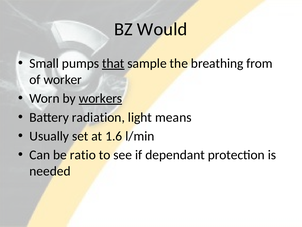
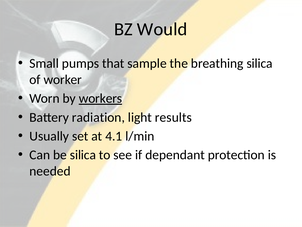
that underline: present -> none (113, 63)
breathing from: from -> silica (260, 63)
means: means -> results (173, 117)
1.6: 1.6 -> 4.1 (114, 136)
be ratio: ratio -> silica (83, 155)
